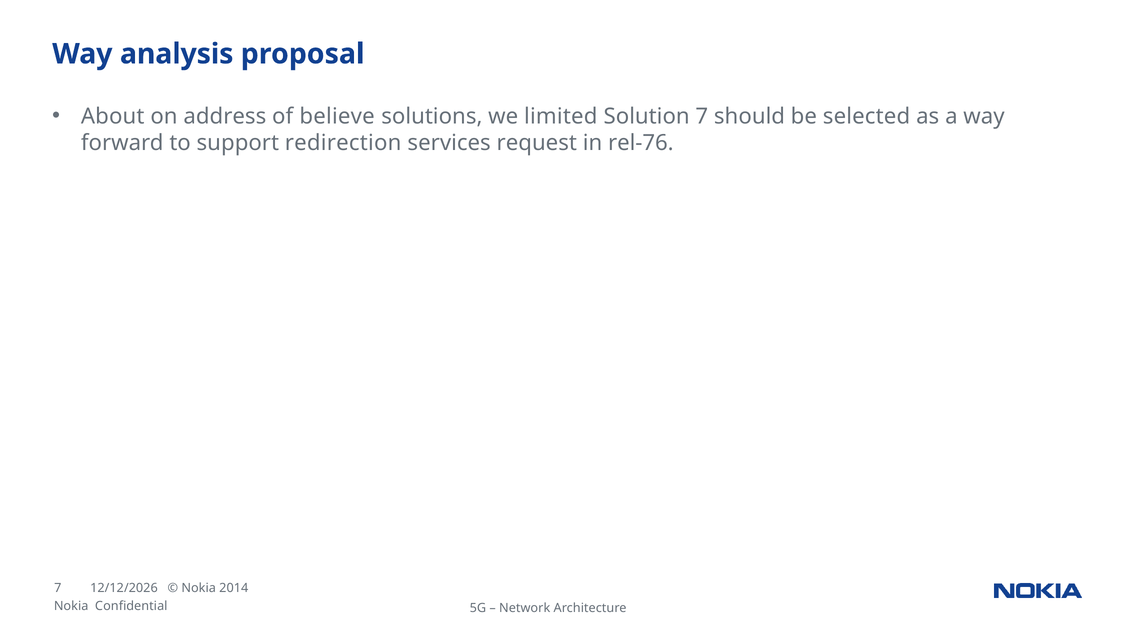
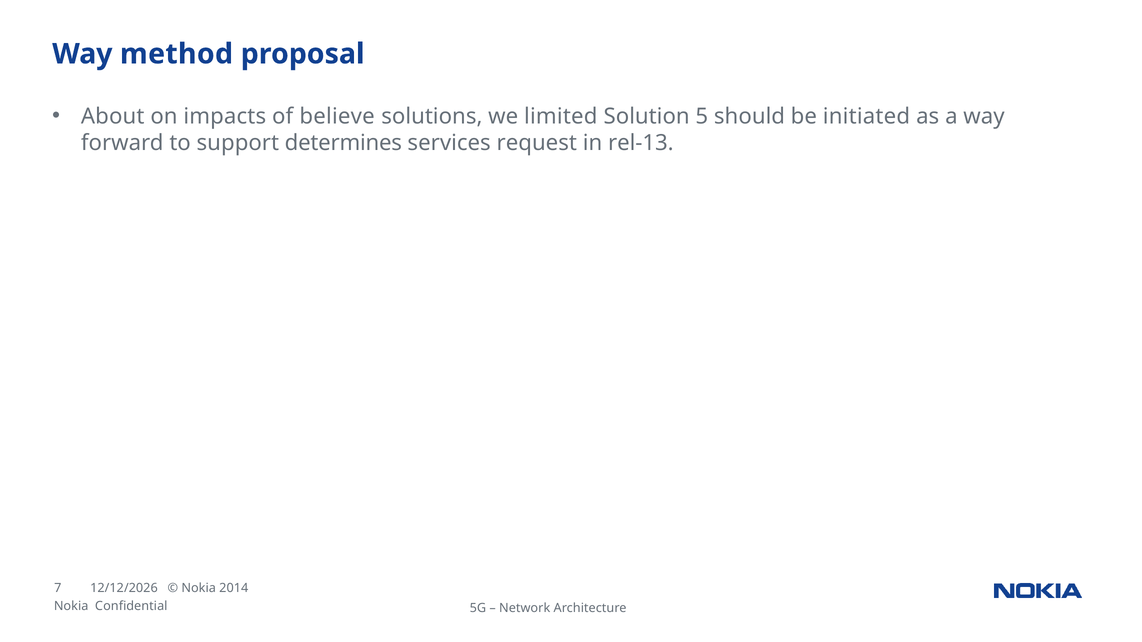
analysis: analysis -> method (176, 54)
address: address -> impacts (225, 116)
Solution 7: 7 -> 5 (702, 116)
selected: selected -> initiated (866, 116)
redirection: redirection -> determines (343, 143)
rel-76: rel-76 -> rel-13 (641, 143)
